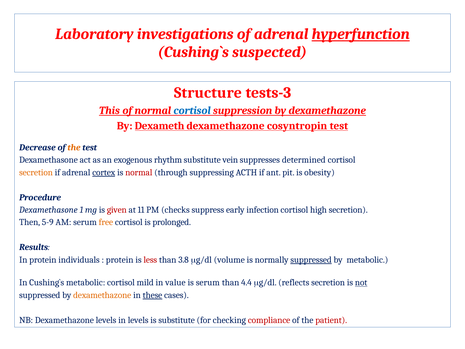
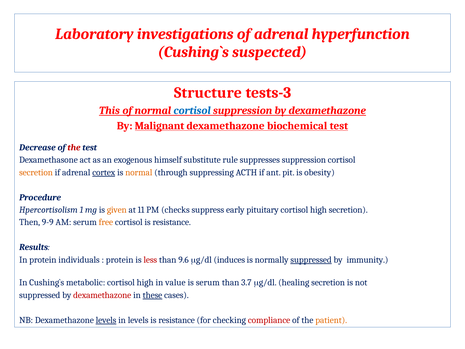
hyperfunction underline: present -> none (361, 34)
Dexameth: Dexameth -> Malignant (160, 126)
cosyntropin: cosyntropin -> biochemical (297, 126)
the colour: orange -> red (74, 147)
rhythm: rhythm -> himself (168, 160)
vein: vein -> rule (230, 160)
suppresses determined: determined -> suppression (304, 160)
normal colour: red -> orange (139, 172)
Dexamethasone: Dexamethasone -> Hpercortisolism (48, 210)
given colour: red -> orange (117, 210)
infection: infection -> pituitary (263, 210)
5-9: 5-9 -> 9-9 (48, 222)
cortisol is prolonged: prolonged -> resistance (172, 222)
3.8: 3.8 -> 9.6 (184, 260)
volume: volume -> induces (229, 260)
by metabolic: metabolic -> immunity (367, 260)
mild: mild -> high (145, 282)
4.4: 4.4 -> 3.7 (246, 282)
reflects: reflects -> healing (294, 282)
not underline: present -> none (361, 282)
dexamethazone colour: orange -> red (102, 295)
levels underline: none -> present (106, 320)
substitute: substitute -> resistance (177, 320)
patient colour: red -> orange (331, 320)
